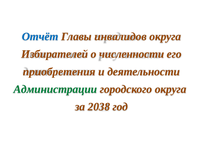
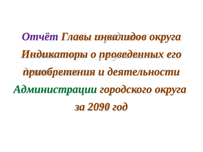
Отчёт colour: blue -> purple (40, 37)
Избирателей: Избирателей -> Индикаторы (55, 54)
численности: численности -> проведенных (132, 54)
2038: 2038 -> 2090 (99, 107)
